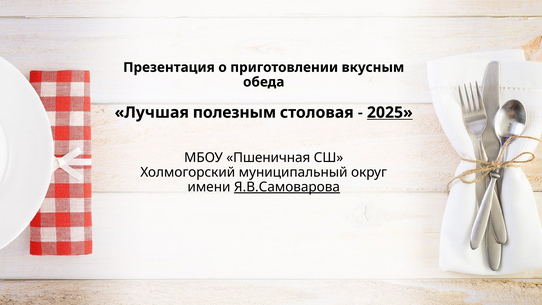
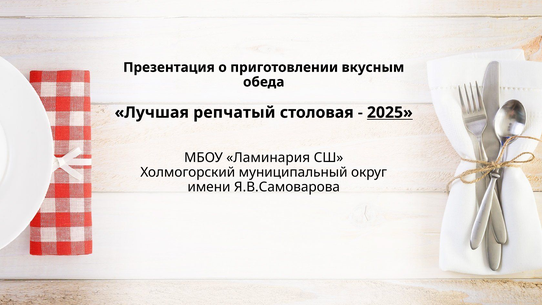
полезным: полезным -> репчатый (234, 112)
Пшеничная: Пшеничная -> Ламинария (268, 158)
Я.В.Самоварова underline: present -> none (287, 187)
